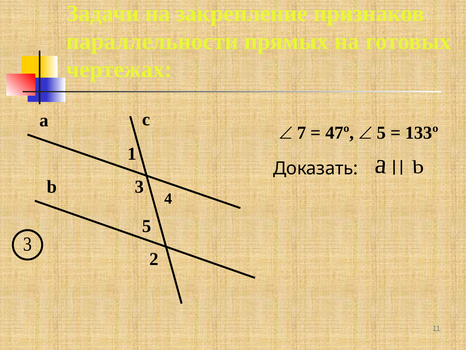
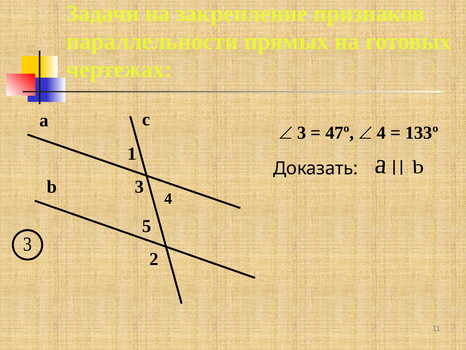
7: 7 -> 3 (302, 133)
5: 5 -> 4 (381, 133)
